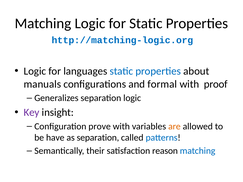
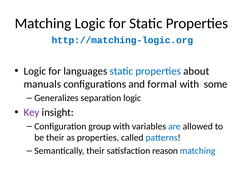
proof: proof -> some (216, 84)
prove: prove -> group (100, 126)
are colour: orange -> blue (174, 126)
be have: have -> their (55, 138)
as separation: separation -> properties (98, 138)
